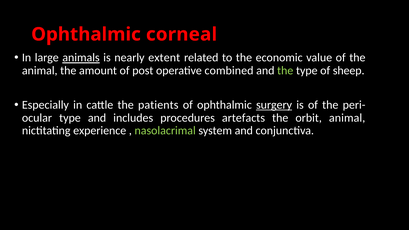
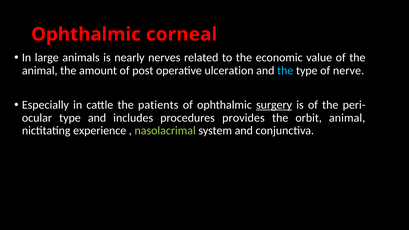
animals underline: present -> none (81, 58)
extent: extent -> nerves (164, 58)
combined: combined -> ulceration (229, 71)
the colour: light green -> light blue (285, 71)
sheep: sheep -> nerve (349, 71)
artefacts: artefacts -> provides (243, 118)
